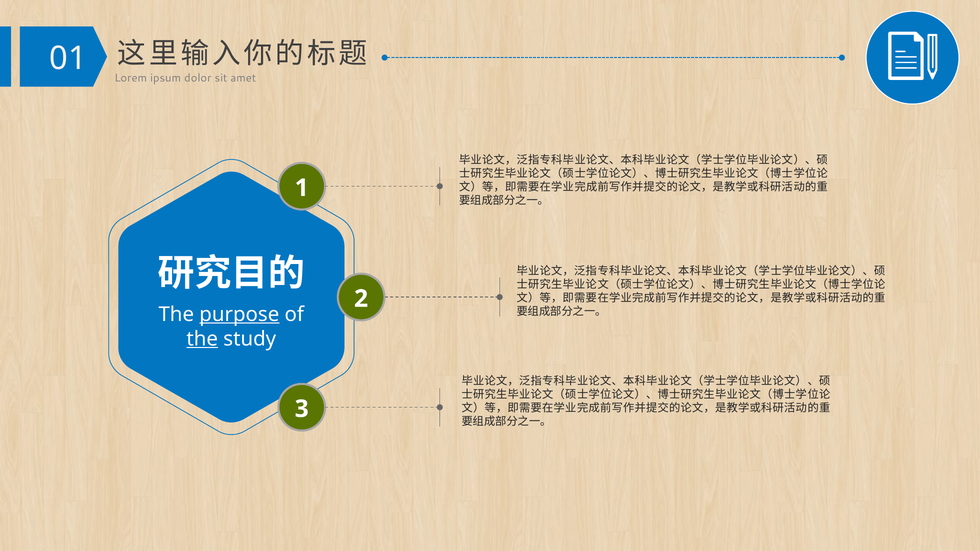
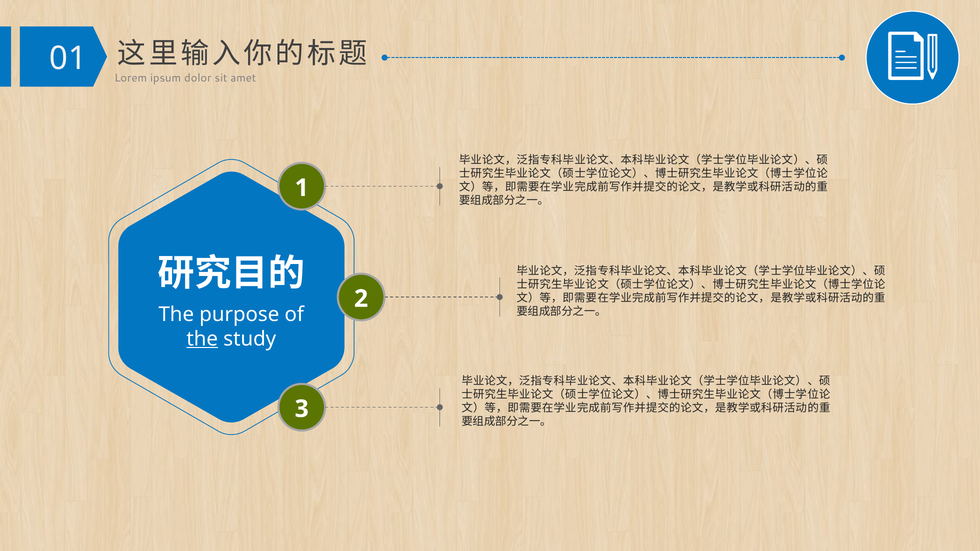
purpose underline: present -> none (239, 314)
